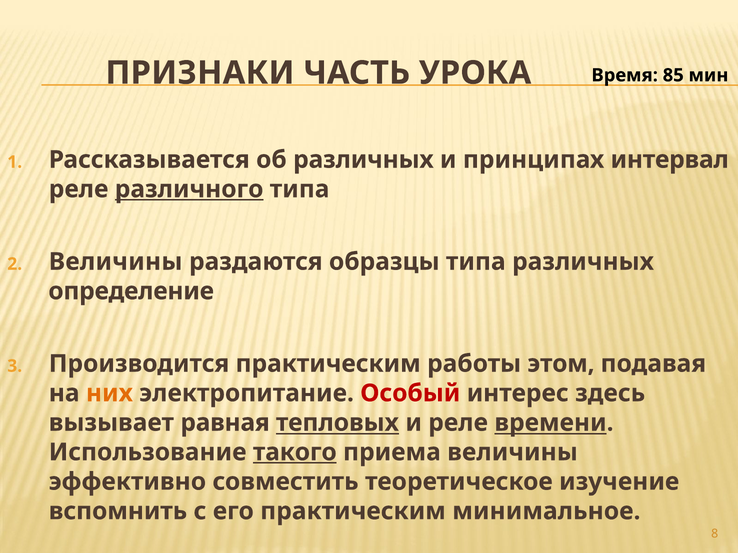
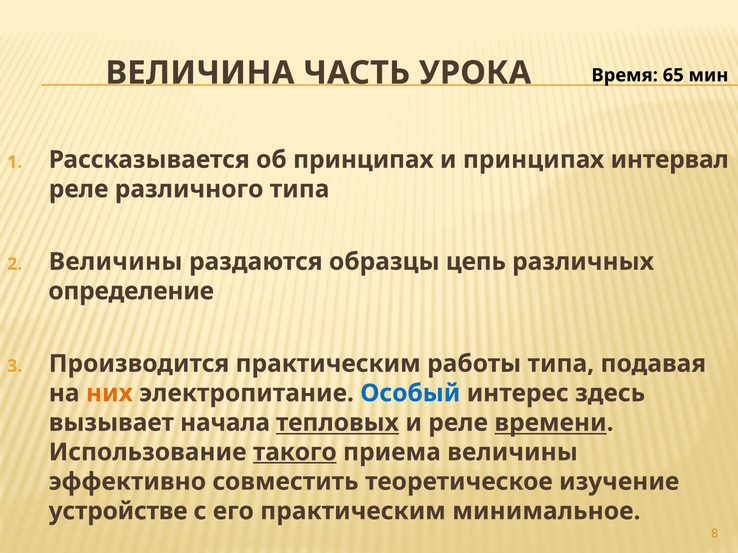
ПРИЗНАКИ: ПРИЗНАКИ -> ВЕЛИЧИНА (200, 73)
85: 85 -> 65 (673, 75)
об различных: различных -> принципах (363, 160)
различного underline: present -> none (189, 189)
образцы типа: типа -> цепь (476, 262)
работы этом: этом -> типа (561, 364)
Особый colour: red -> blue (410, 394)
равная: равная -> начала (225, 423)
вспомнить: вспомнить -> устройстве (118, 512)
